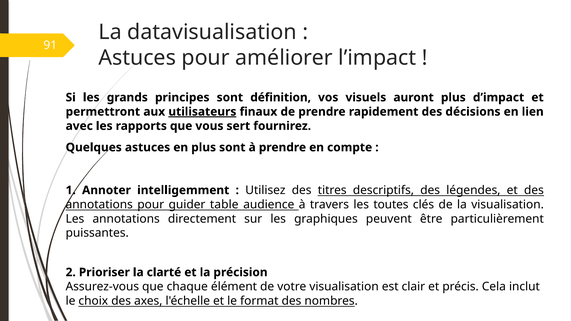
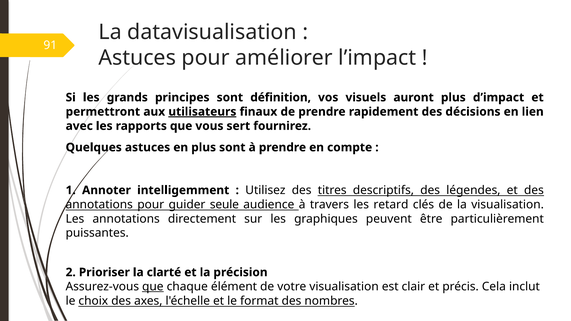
table: table -> seule (224, 205)
toutes: toutes -> retard (391, 205)
que underline: none -> present (153, 287)
